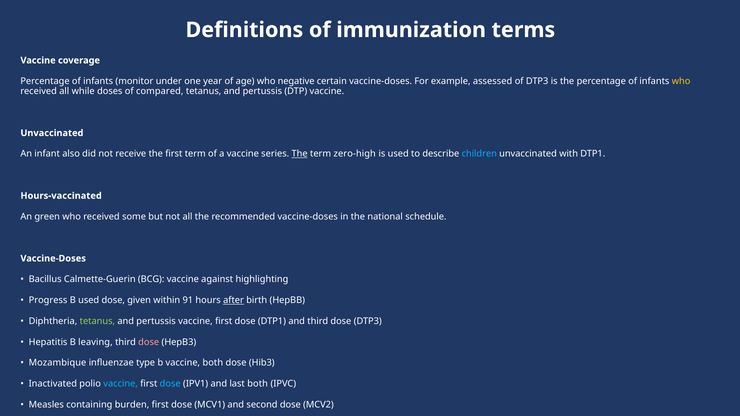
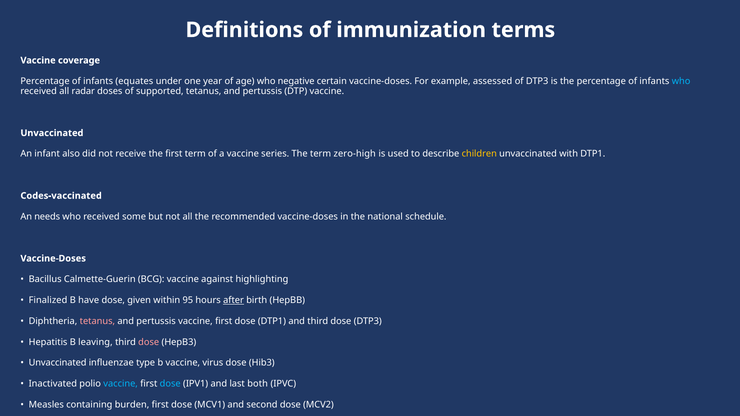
monitor: monitor -> equates (134, 81)
who colour: yellow -> light blue (681, 81)
all while: while -> radar (83, 91)
compared: compared -> supported (160, 91)
The underline: present -> none (300, 154)
children colour: light blue -> yellow (479, 154)
Hours-vaccinated: Hours-vaccinated -> Codes-vaccinated (61, 196)
green: green -> needs (47, 217)
Progress: Progress -> Finalized (48, 300)
B used: used -> have (89, 300)
91: 91 -> 95 (188, 300)
tetanus colour: light green -> pink (97, 321)
Mozambique: Mozambique -> Unvaccinated (58, 363)
vaccine both: both -> virus (213, 363)
